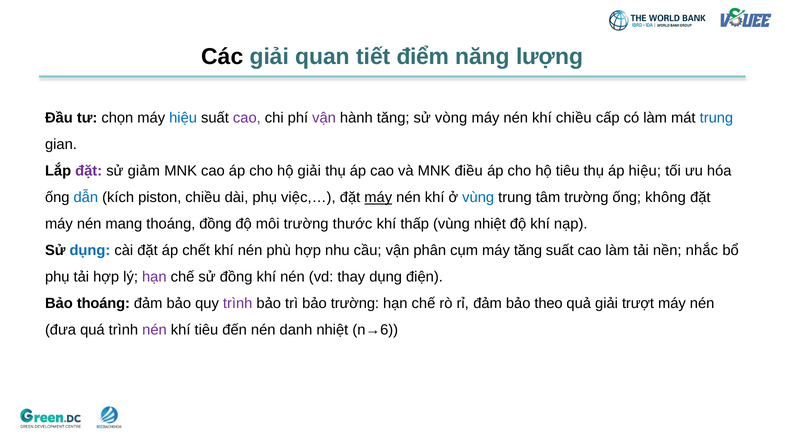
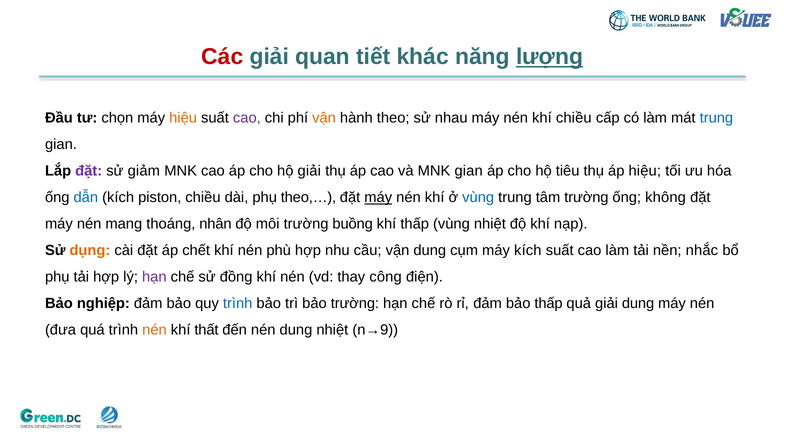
Các colour: black -> red (222, 57)
điểm: điểm -> khác (423, 57)
lượng underline: none -> present (550, 57)
hiệu colour: blue -> orange (183, 118)
vận colour: purple -> orange (324, 118)
hành tăng: tăng -> theo (393, 118)
vòng: vòng -> nhau (451, 118)
MNK điều: điều -> gian (469, 171)
việc,…: việc,… -> theo,… (308, 197)
thoáng đồng: đồng -> nhân (215, 224)
thước: thước -> buồng (353, 224)
dụng colour: blue -> orange (90, 250)
vận phân: phân -> dung (430, 250)
máy tăng: tăng -> kích (528, 250)
thay dụng: dụng -> công (386, 277)
Bảo thoáng: thoáng -> nghiệp (103, 303)
trình colour: purple -> blue (238, 303)
bảo theo: theo -> thấp (549, 303)
giải trượt: trượt -> dung (638, 303)
nén colour: purple -> orange (155, 330)
khí tiêu: tiêu -> thất (206, 330)
nén danh: danh -> dung (296, 330)
n→6: n→6 -> n→9 (375, 330)
